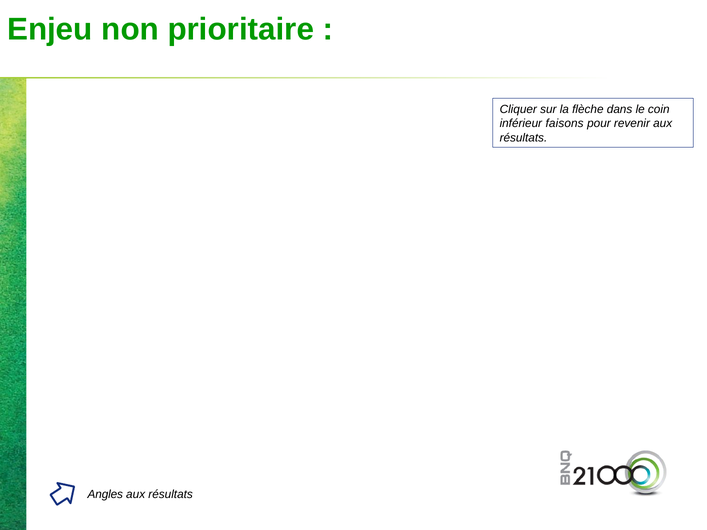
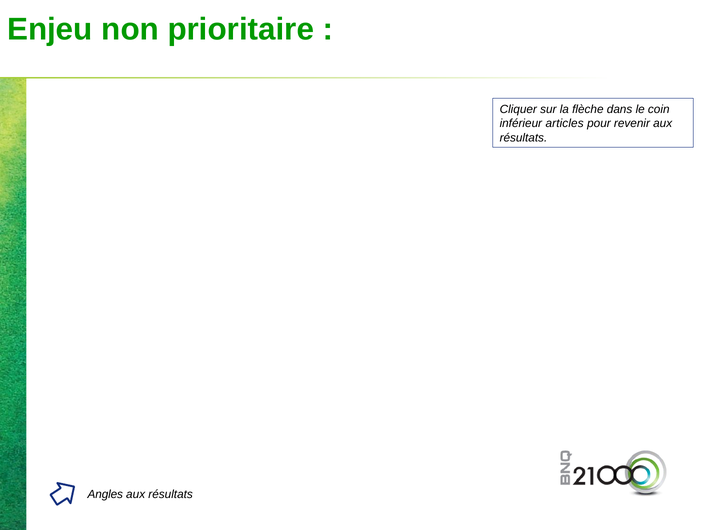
faisons: faisons -> articles (565, 124)
